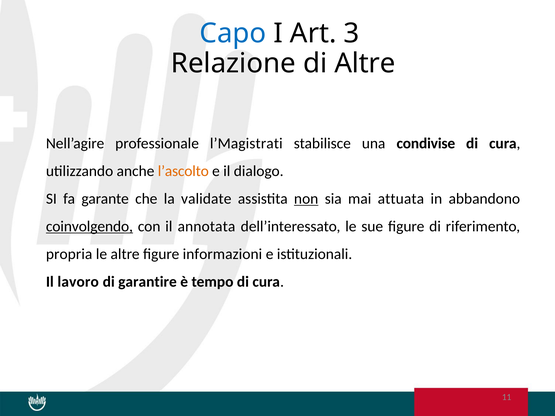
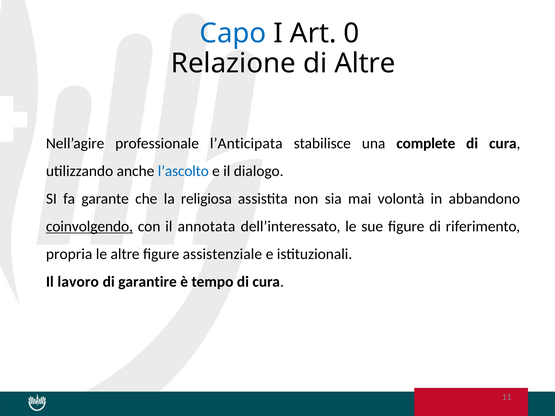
3: 3 -> 0 (352, 33)
l’Magistrati: l’Magistrati -> l’Anticipata (246, 143)
condivise: condivise -> complete (426, 143)
l’ascolto colour: orange -> blue (183, 171)
validate: validate -> religiosa (206, 199)
non underline: present -> none (306, 199)
attuata: attuata -> volontà (401, 199)
informazioni: informazioni -> assistenziale (222, 254)
